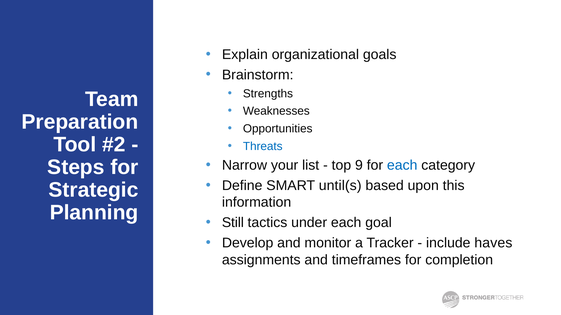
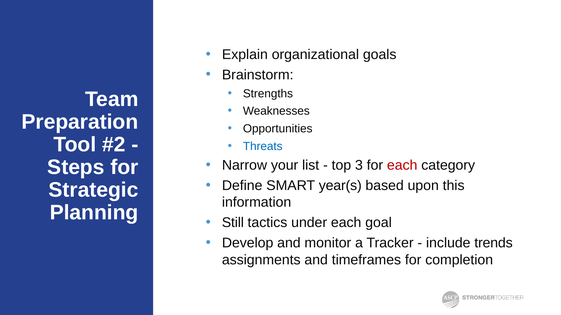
9: 9 -> 3 (359, 166)
each colour: blue -> red (402, 166)
until(s: until(s -> year(s (340, 186)
haves: haves -> trends (494, 243)
